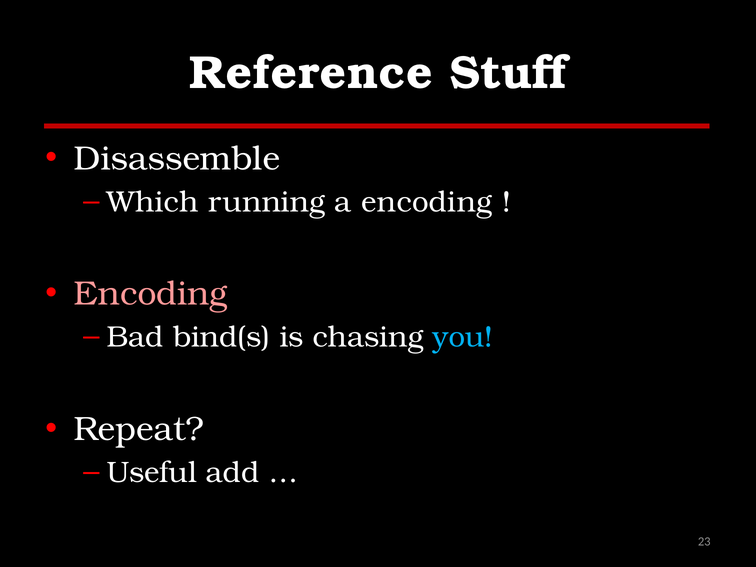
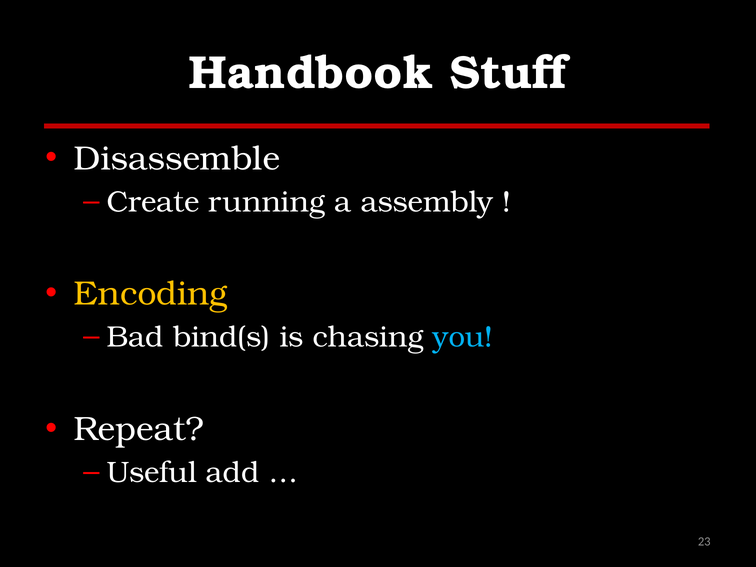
Reference: Reference -> Handbook (311, 73)
Which: Which -> Create (153, 202)
a encoding: encoding -> assembly (427, 202)
Encoding colour: pink -> yellow (151, 294)
